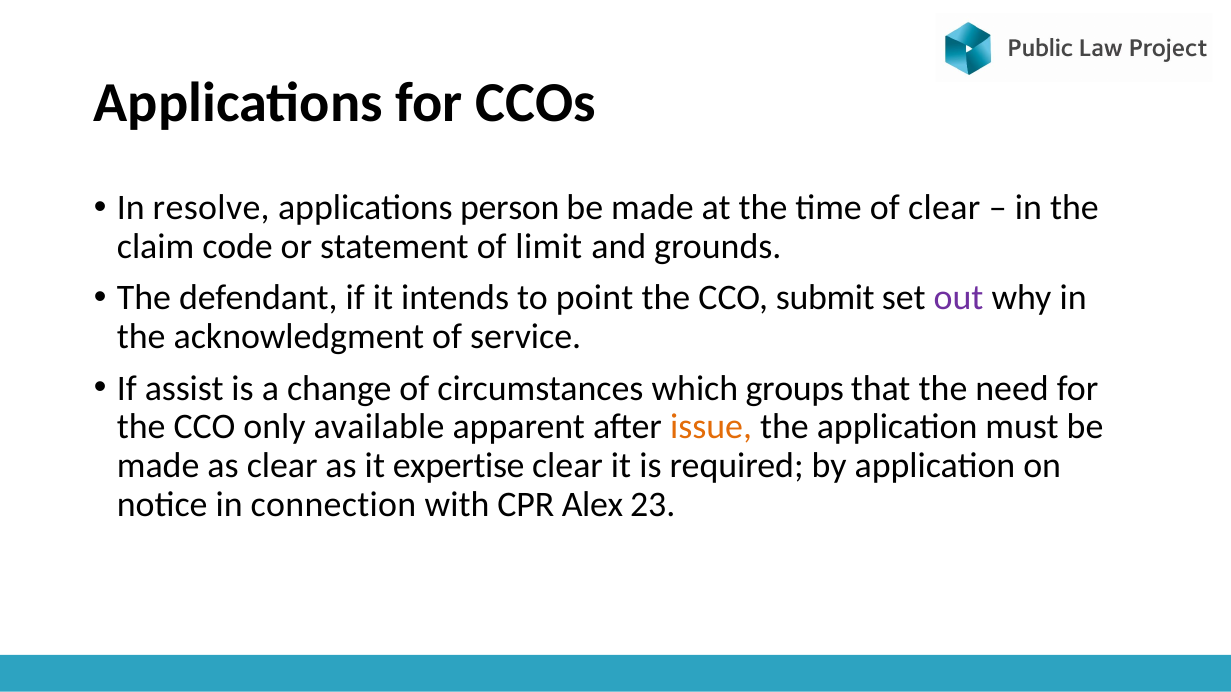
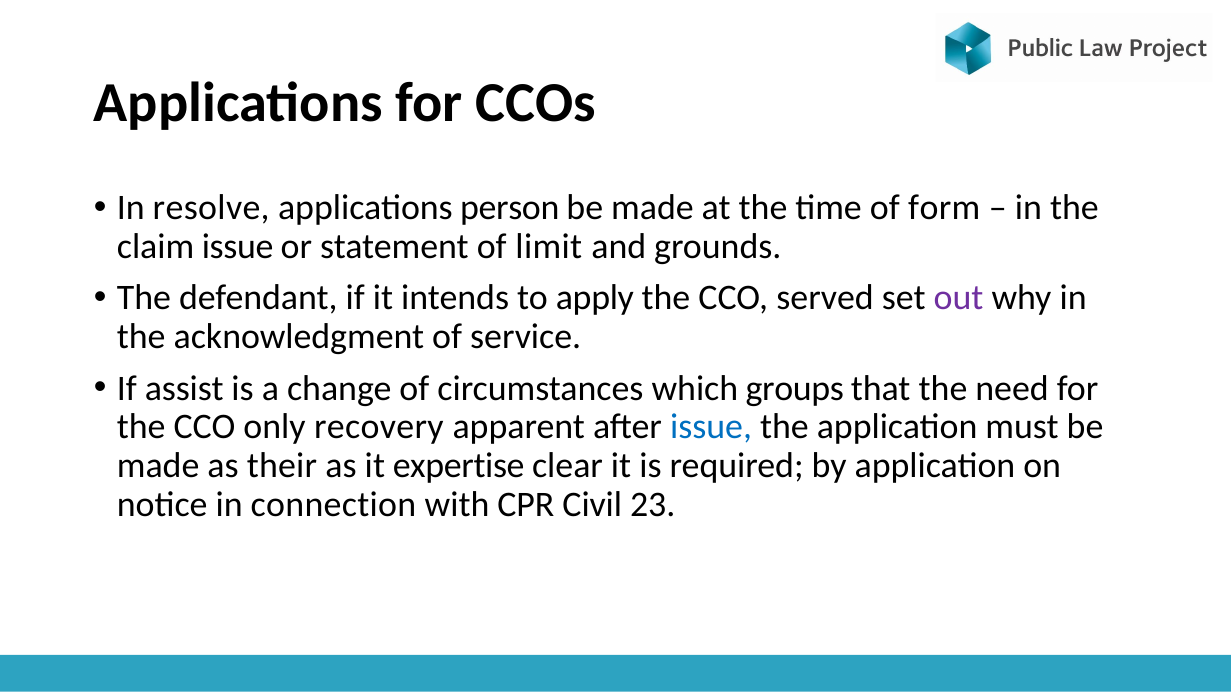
of clear: clear -> form (944, 208)
claim code: code -> issue (238, 247)
point: point -> apply (595, 298)
submit: submit -> served (825, 298)
available: available -> recovery (379, 427)
issue colour: orange -> blue (711, 427)
as clear: clear -> their (282, 466)
Alex: Alex -> Civil (592, 505)
